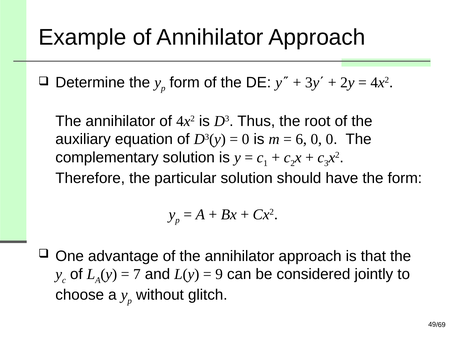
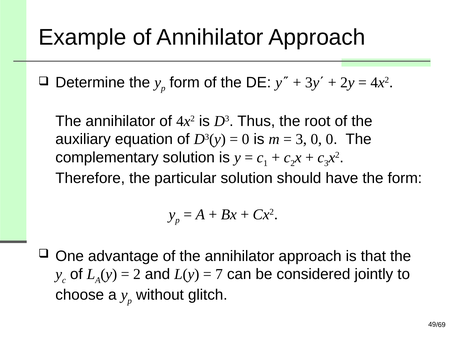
6: 6 -> 3 (301, 139)
7: 7 -> 2 (137, 274)
9: 9 -> 7 (219, 274)
